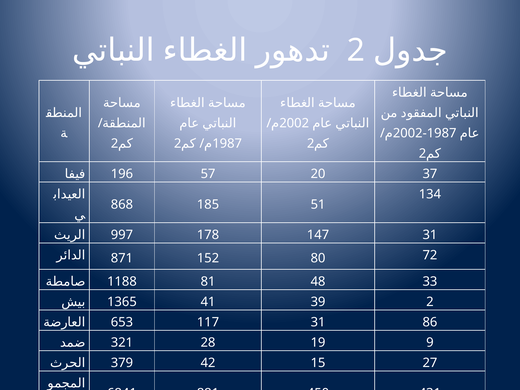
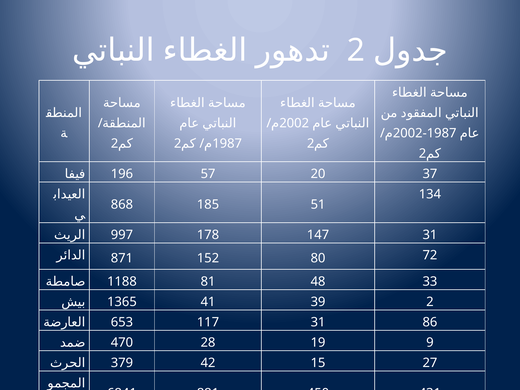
321: 321 -> 470 (122, 342)
